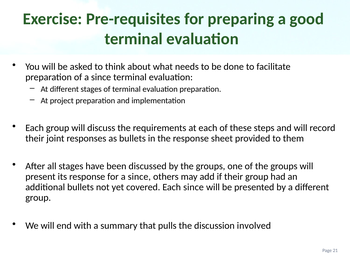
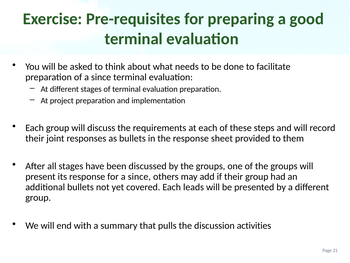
Each since: since -> leads (194, 187)
involved: involved -> activities (254, 225)
